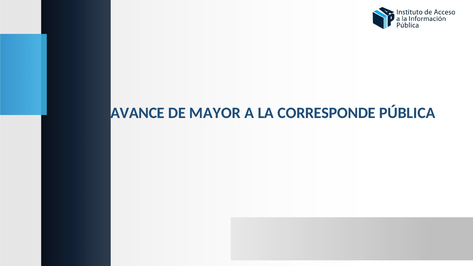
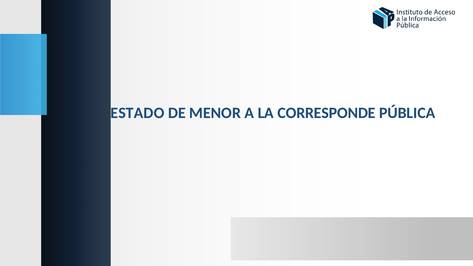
AVANCE: AVANCE -> ESTADO (137, 113)
MAYOR: MAYOR -> MENOR (215, 113)
